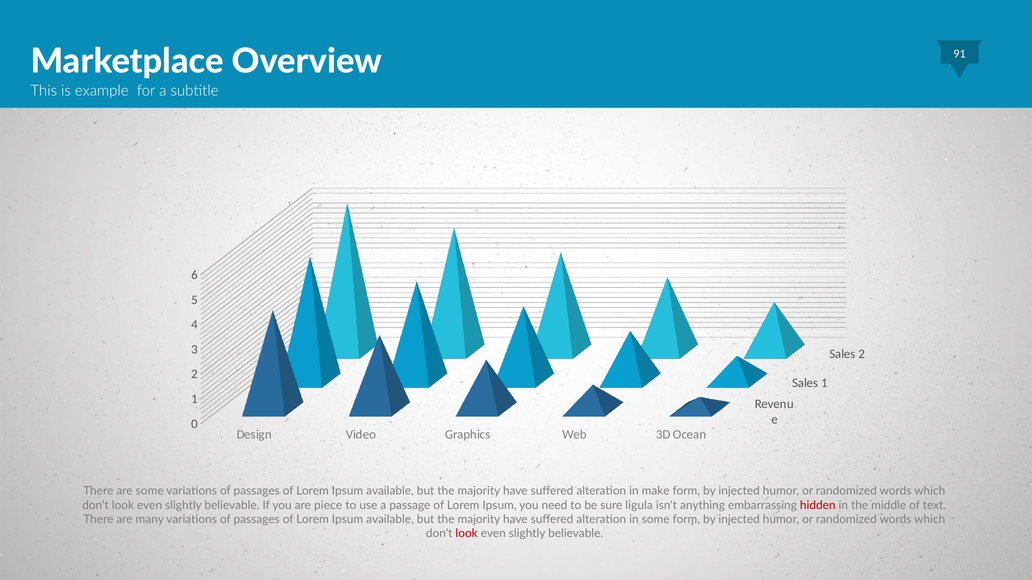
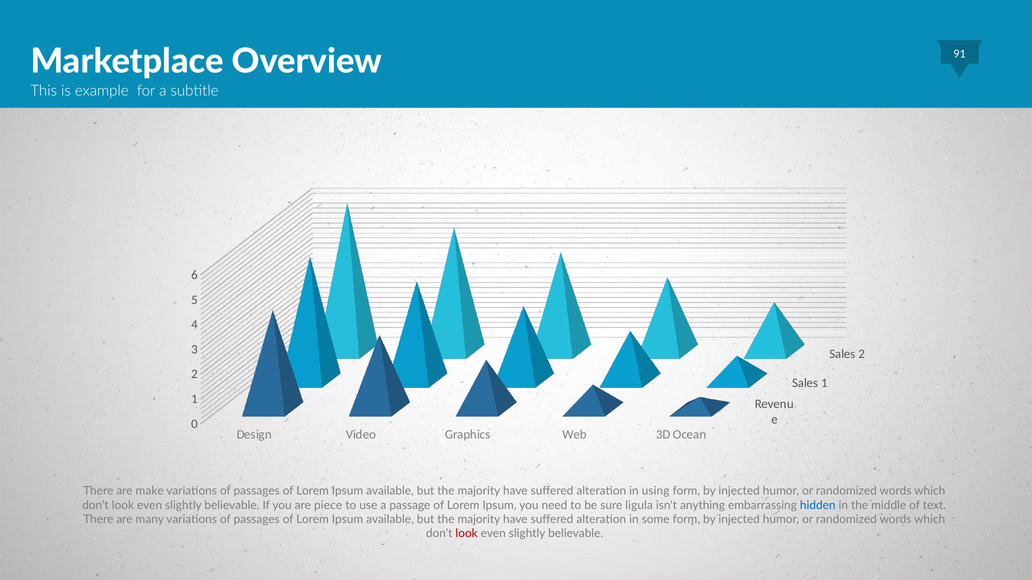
are some: some -> make (150, 491)
make: make -> using (656, 491)
hidden colour: red -> blue (818, 506)
